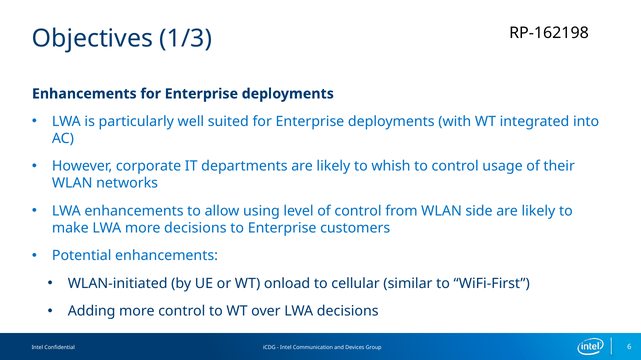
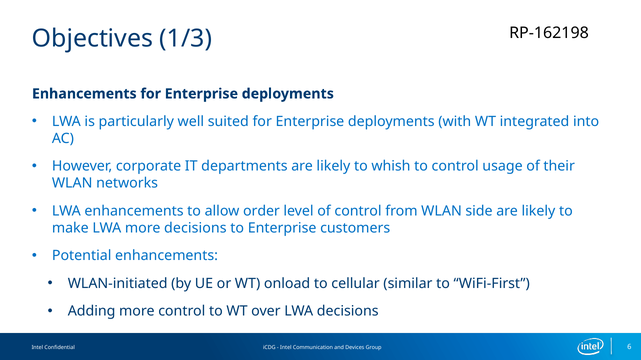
using: using -> order (261, 211)
